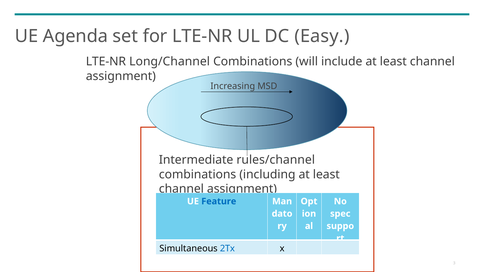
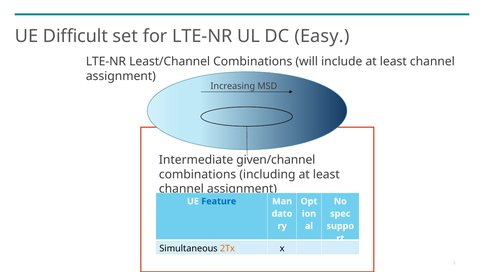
Agenda: Agenda -> Difficult (75, 36)
Long/Channel: Long/Channel -> Least/Channel (170, 62)
rules/channel: rules/channel -> given/channel (276, 160)
2Tx colour: blue -> orange (227, 249)
